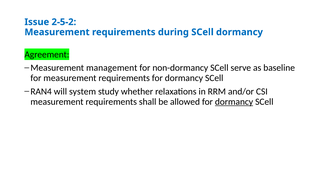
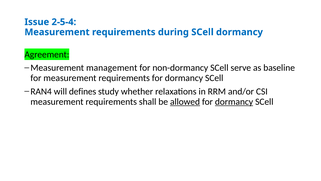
2-5-2: 2-5-2 -> 2-5-4 (64, 22)
system: system -> defines (83, 91)
allowed underline: none -> present (185, 101)
